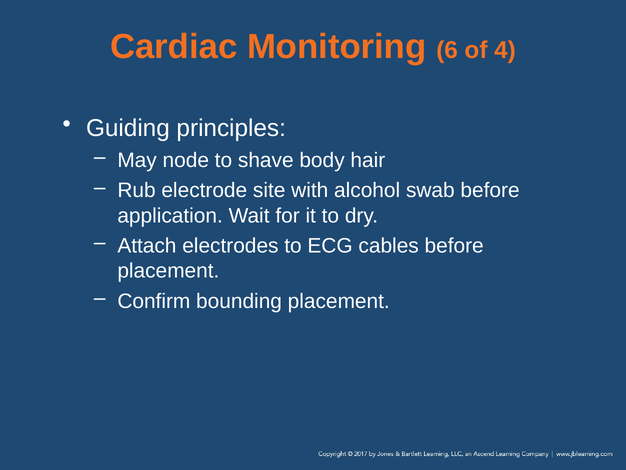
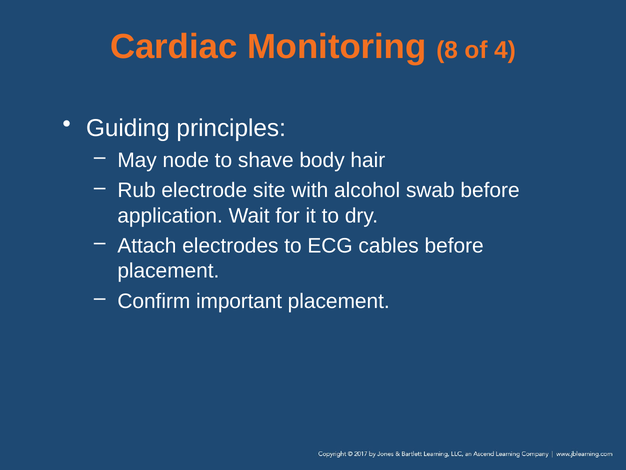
6: 6 -> 8 (447, 50)
bounding: bounding -> important (239, 301)
